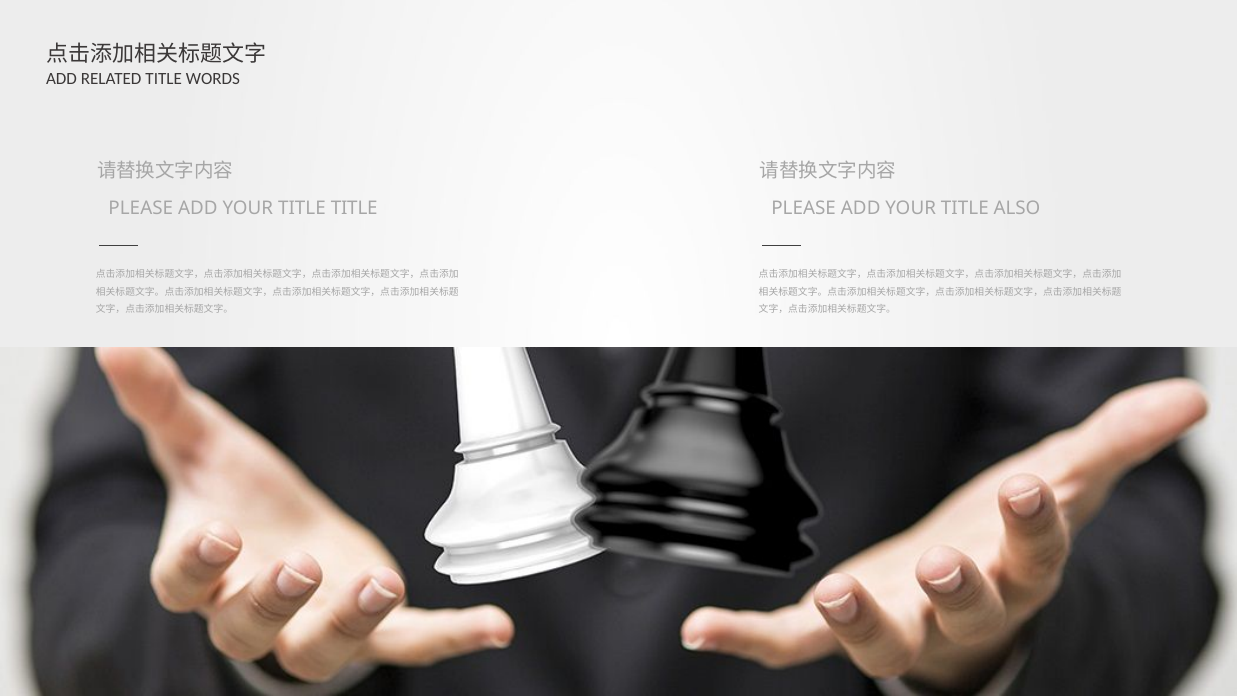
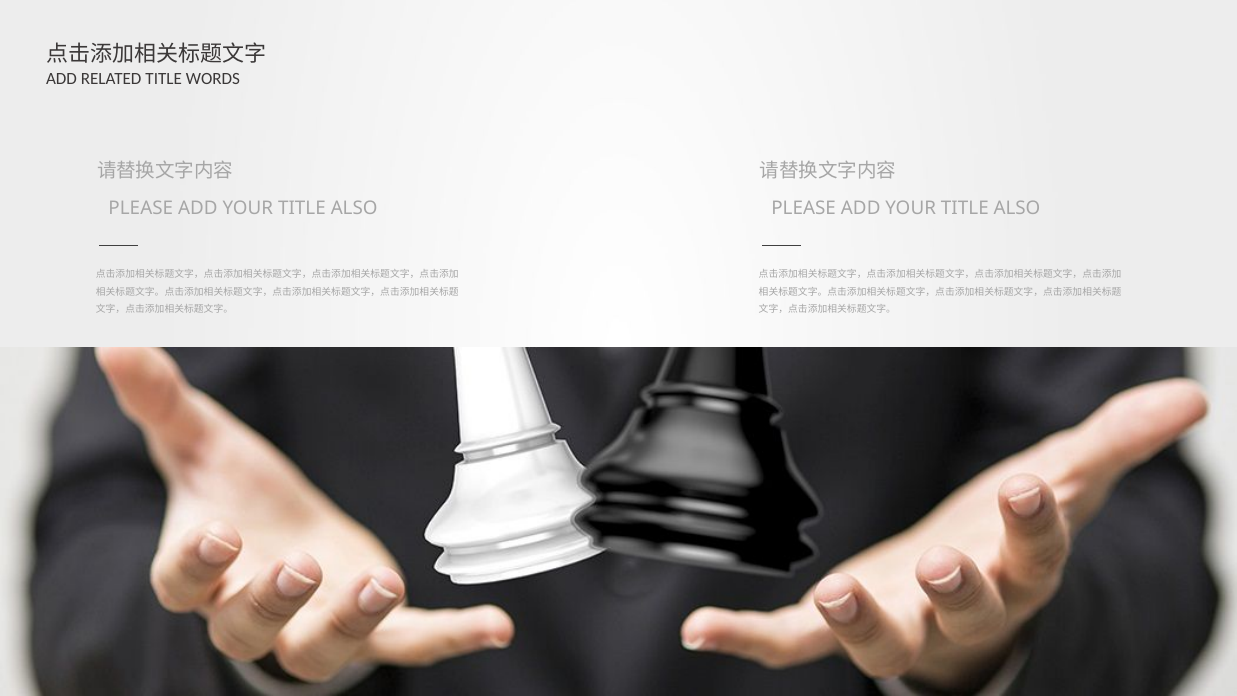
TITLE: TITLE -> ALSO (354, 208)
